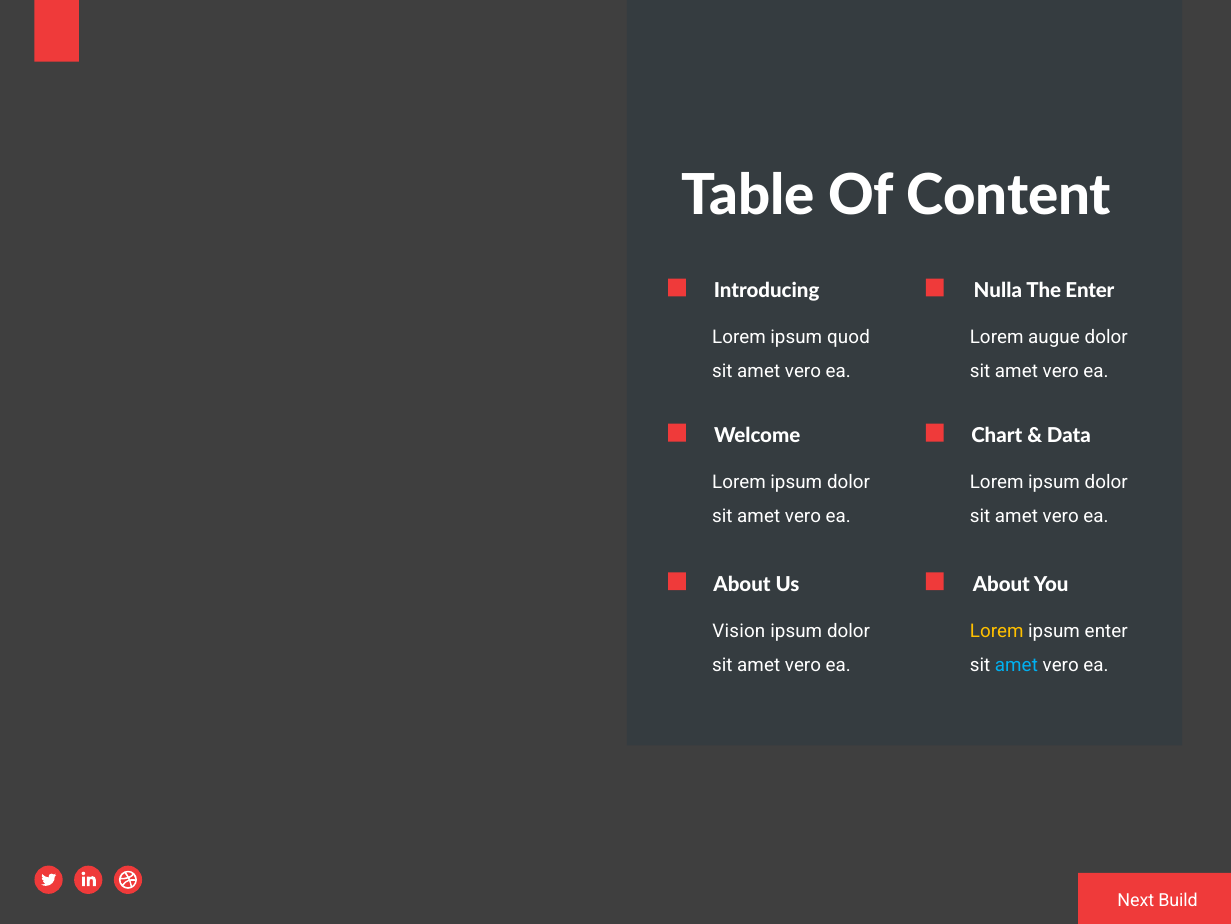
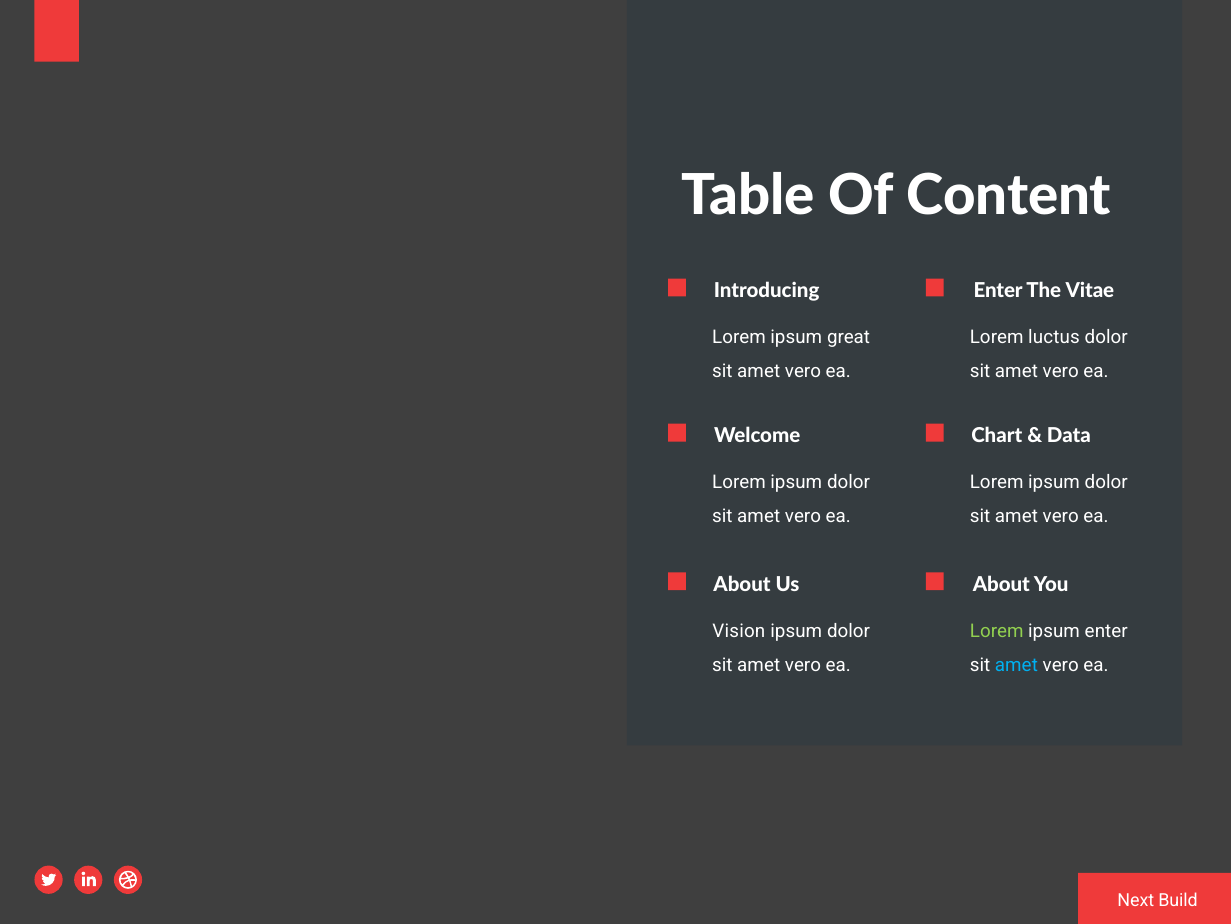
Nulla: Nulla -> Enter (998, 290)
The Enter: Enter -> Vitae (1090, 290)
quod: quod -> great (849, 337)
augue: augue -> luctus (1054, 337)
Lorem colour: yellow -> light green (997, 631)
